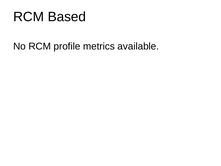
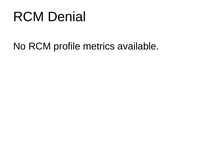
Based: Based -> Denial (67, 17)
